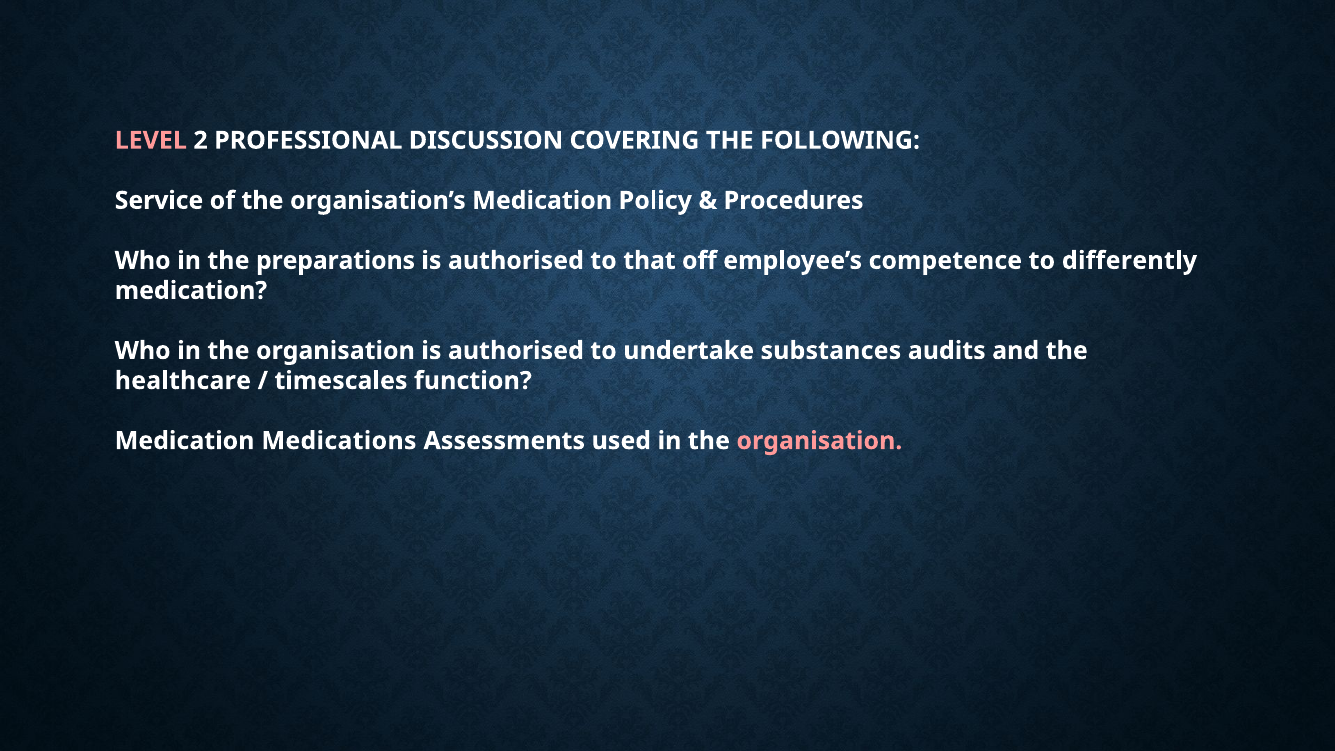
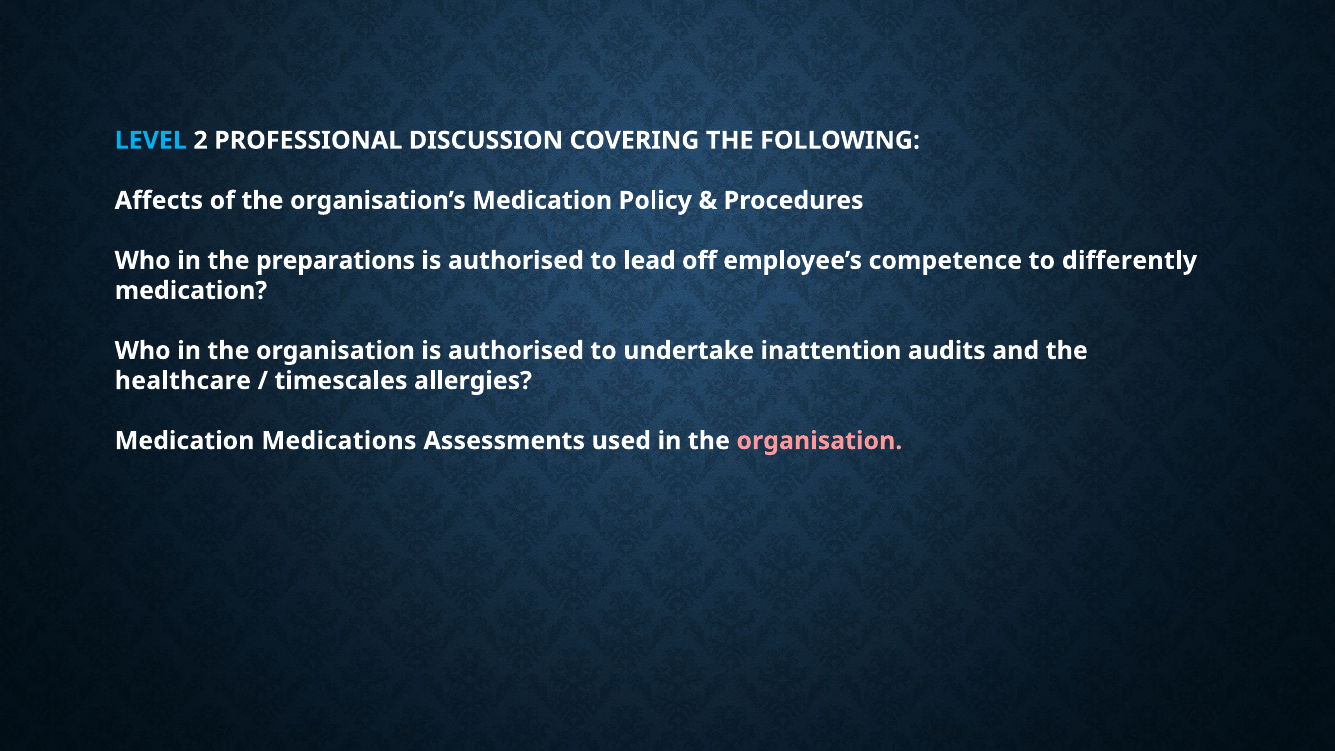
LEVEL colour: pink -> light blue (151, 140)
Service: Service -> Affects (159, 201)
that: that -> lead (649, 261)
substances: substances -> inattention (831, 351)
function: function -> allergies (473, 381)
